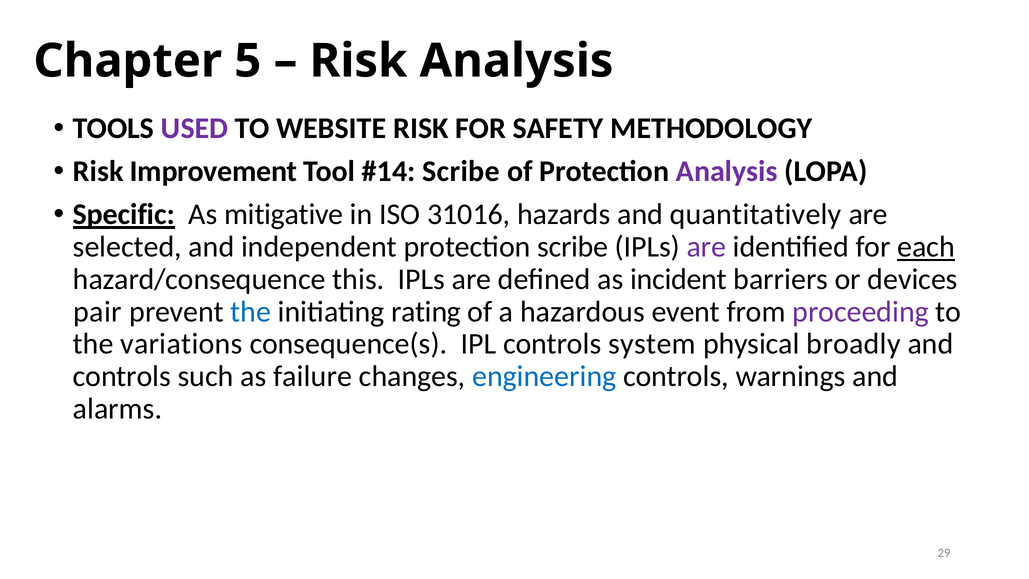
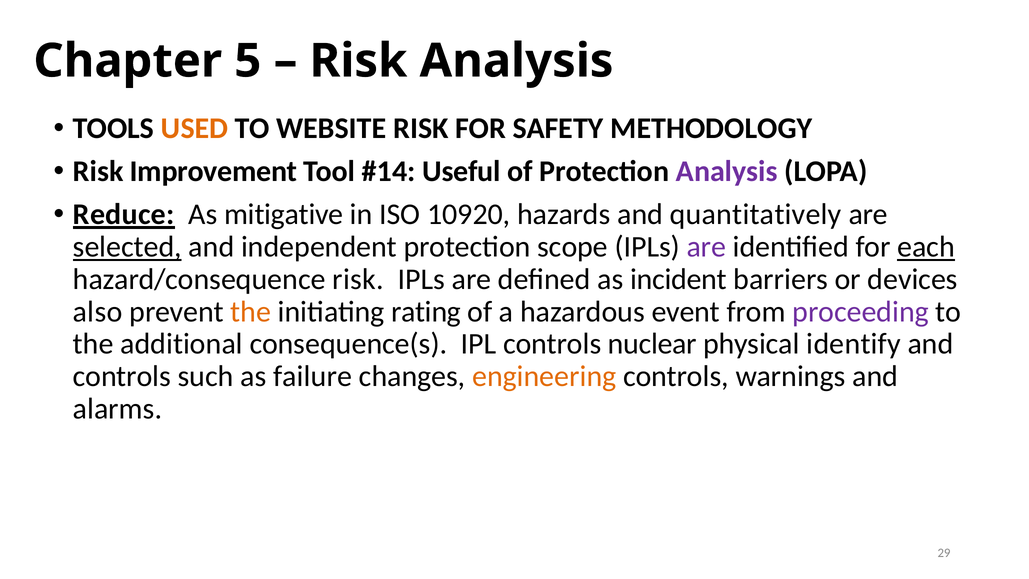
USED colour: purple -> orange (195, 128)
Scribe: Scribe -> Useful (461, 171)
Specific: Specific -> Reduce (124, 215)
31016: 31016 -> 10920 (469, 215)
selected underline: none -> present (127, 247)
protection scribe: scribe -> scope (573, 247)
hazard/consequence this: this -> risk (358, 279)
pair: pair -> also (98, 312)
the colour: blue -> orange (251, 312)
variations: variations -> additional (182, 344)
system: system -> nuclear (652, 344)
broadly: broadly -> identify (854, 344)
engineering colour: blue -> orange (544, 376)
